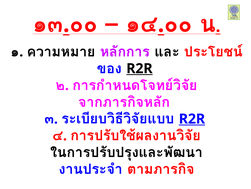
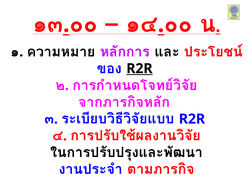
R2R underline: present -> none (192, 119)
